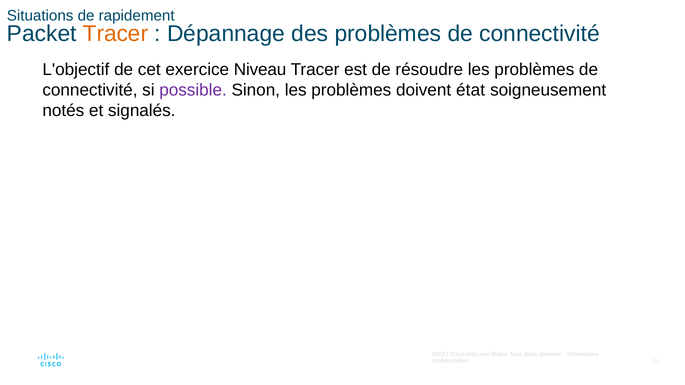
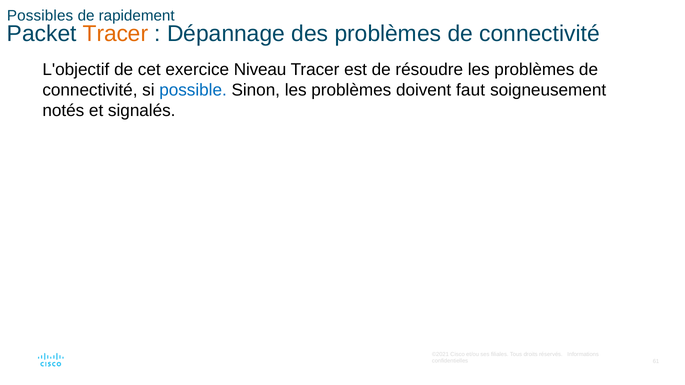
Situations: Situations -> Possibles (40, 16)
possible colour: purple -> blue (193, 90)
état: état -> faut (471, 90)
